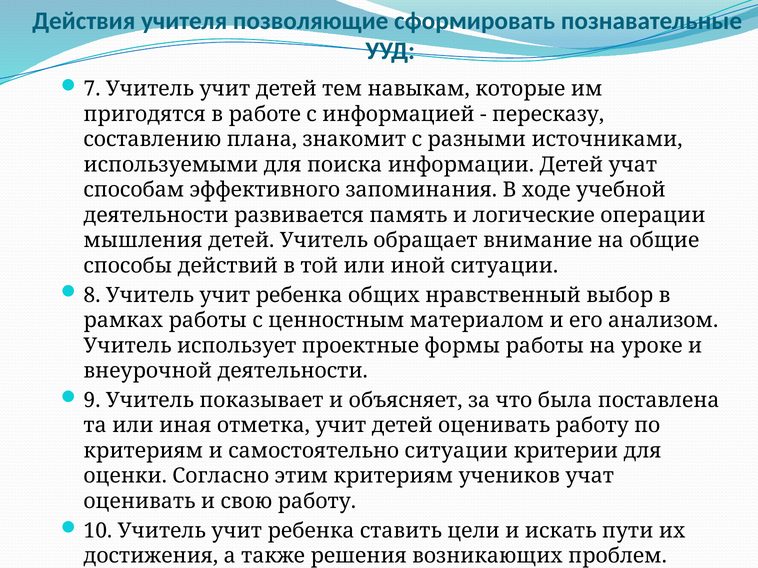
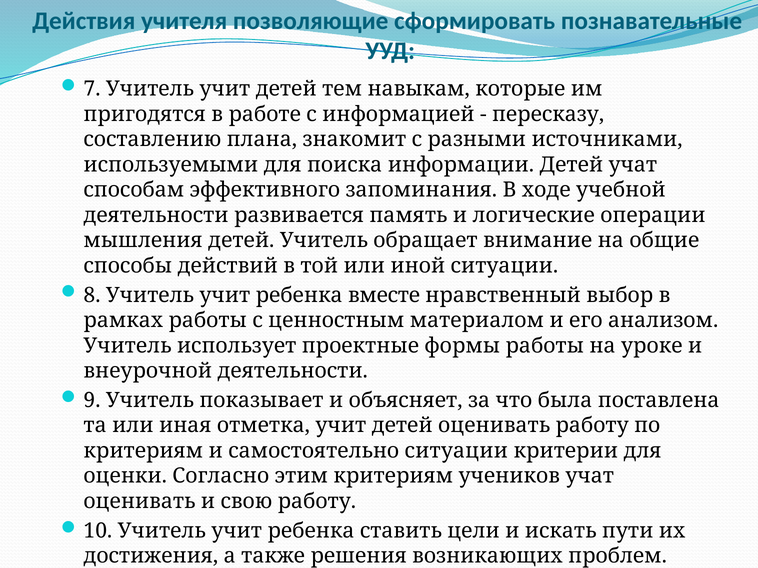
общих: общих -> вместе (384, 295)
